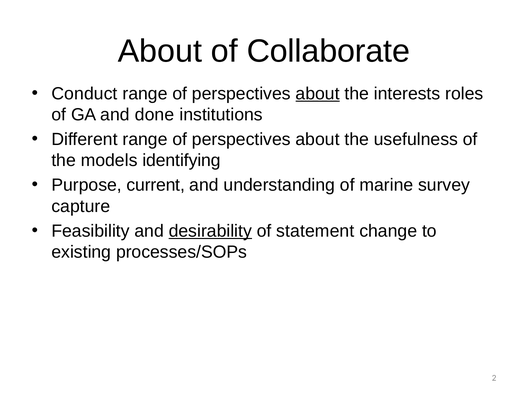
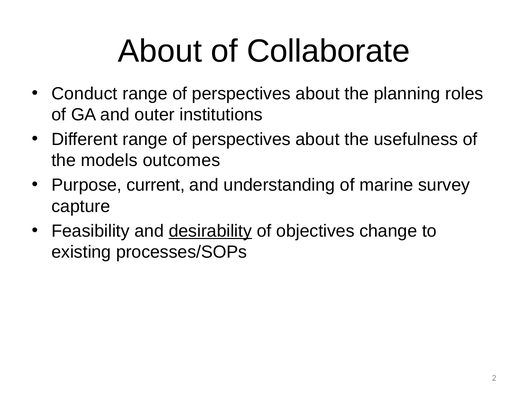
about underline: present -> none (318, 94)
interests: interests -> planning (407, 94)
done: done -> outer (155, 115)
identifying: identifying -> outcomes (181, 161)
statement: statement -> objectives (315, 231)
